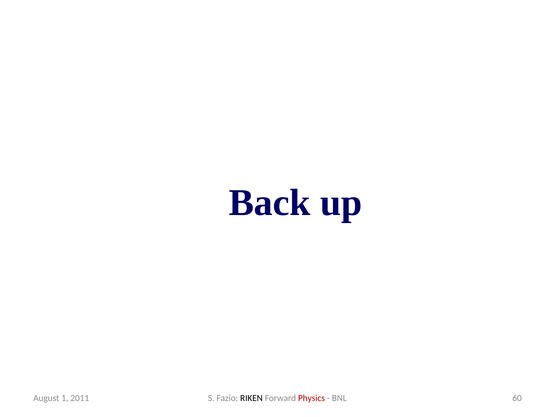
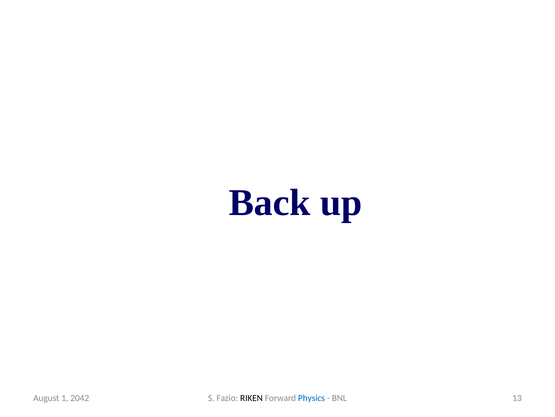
Physics colour: red -> blue (311, 397)
60: 60 -> 13 (517, 397)
2011: 2011 -> 2042 (80, 398)
